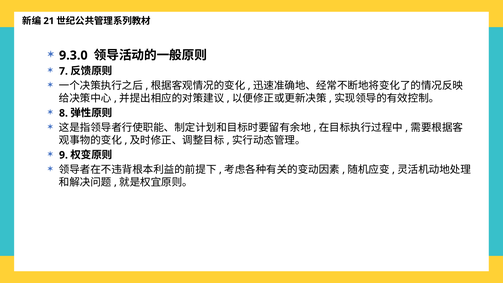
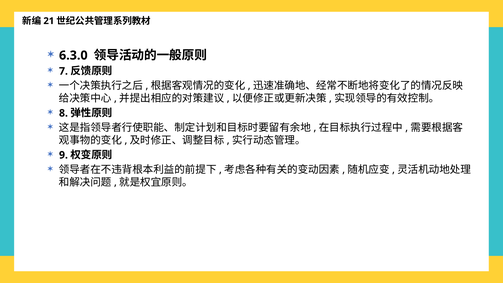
9.3.0: 9.3.0 -> 6.3.0 (73, 55)
